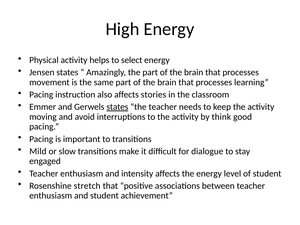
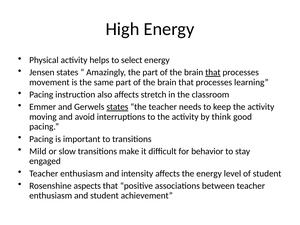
that underline: none -> present (213, 72)
stories: stories -> stretch (154, 95)
dialogue: dialogue -> behavior (207, 151)
stretch: stretch -> aspects (87, 186)
